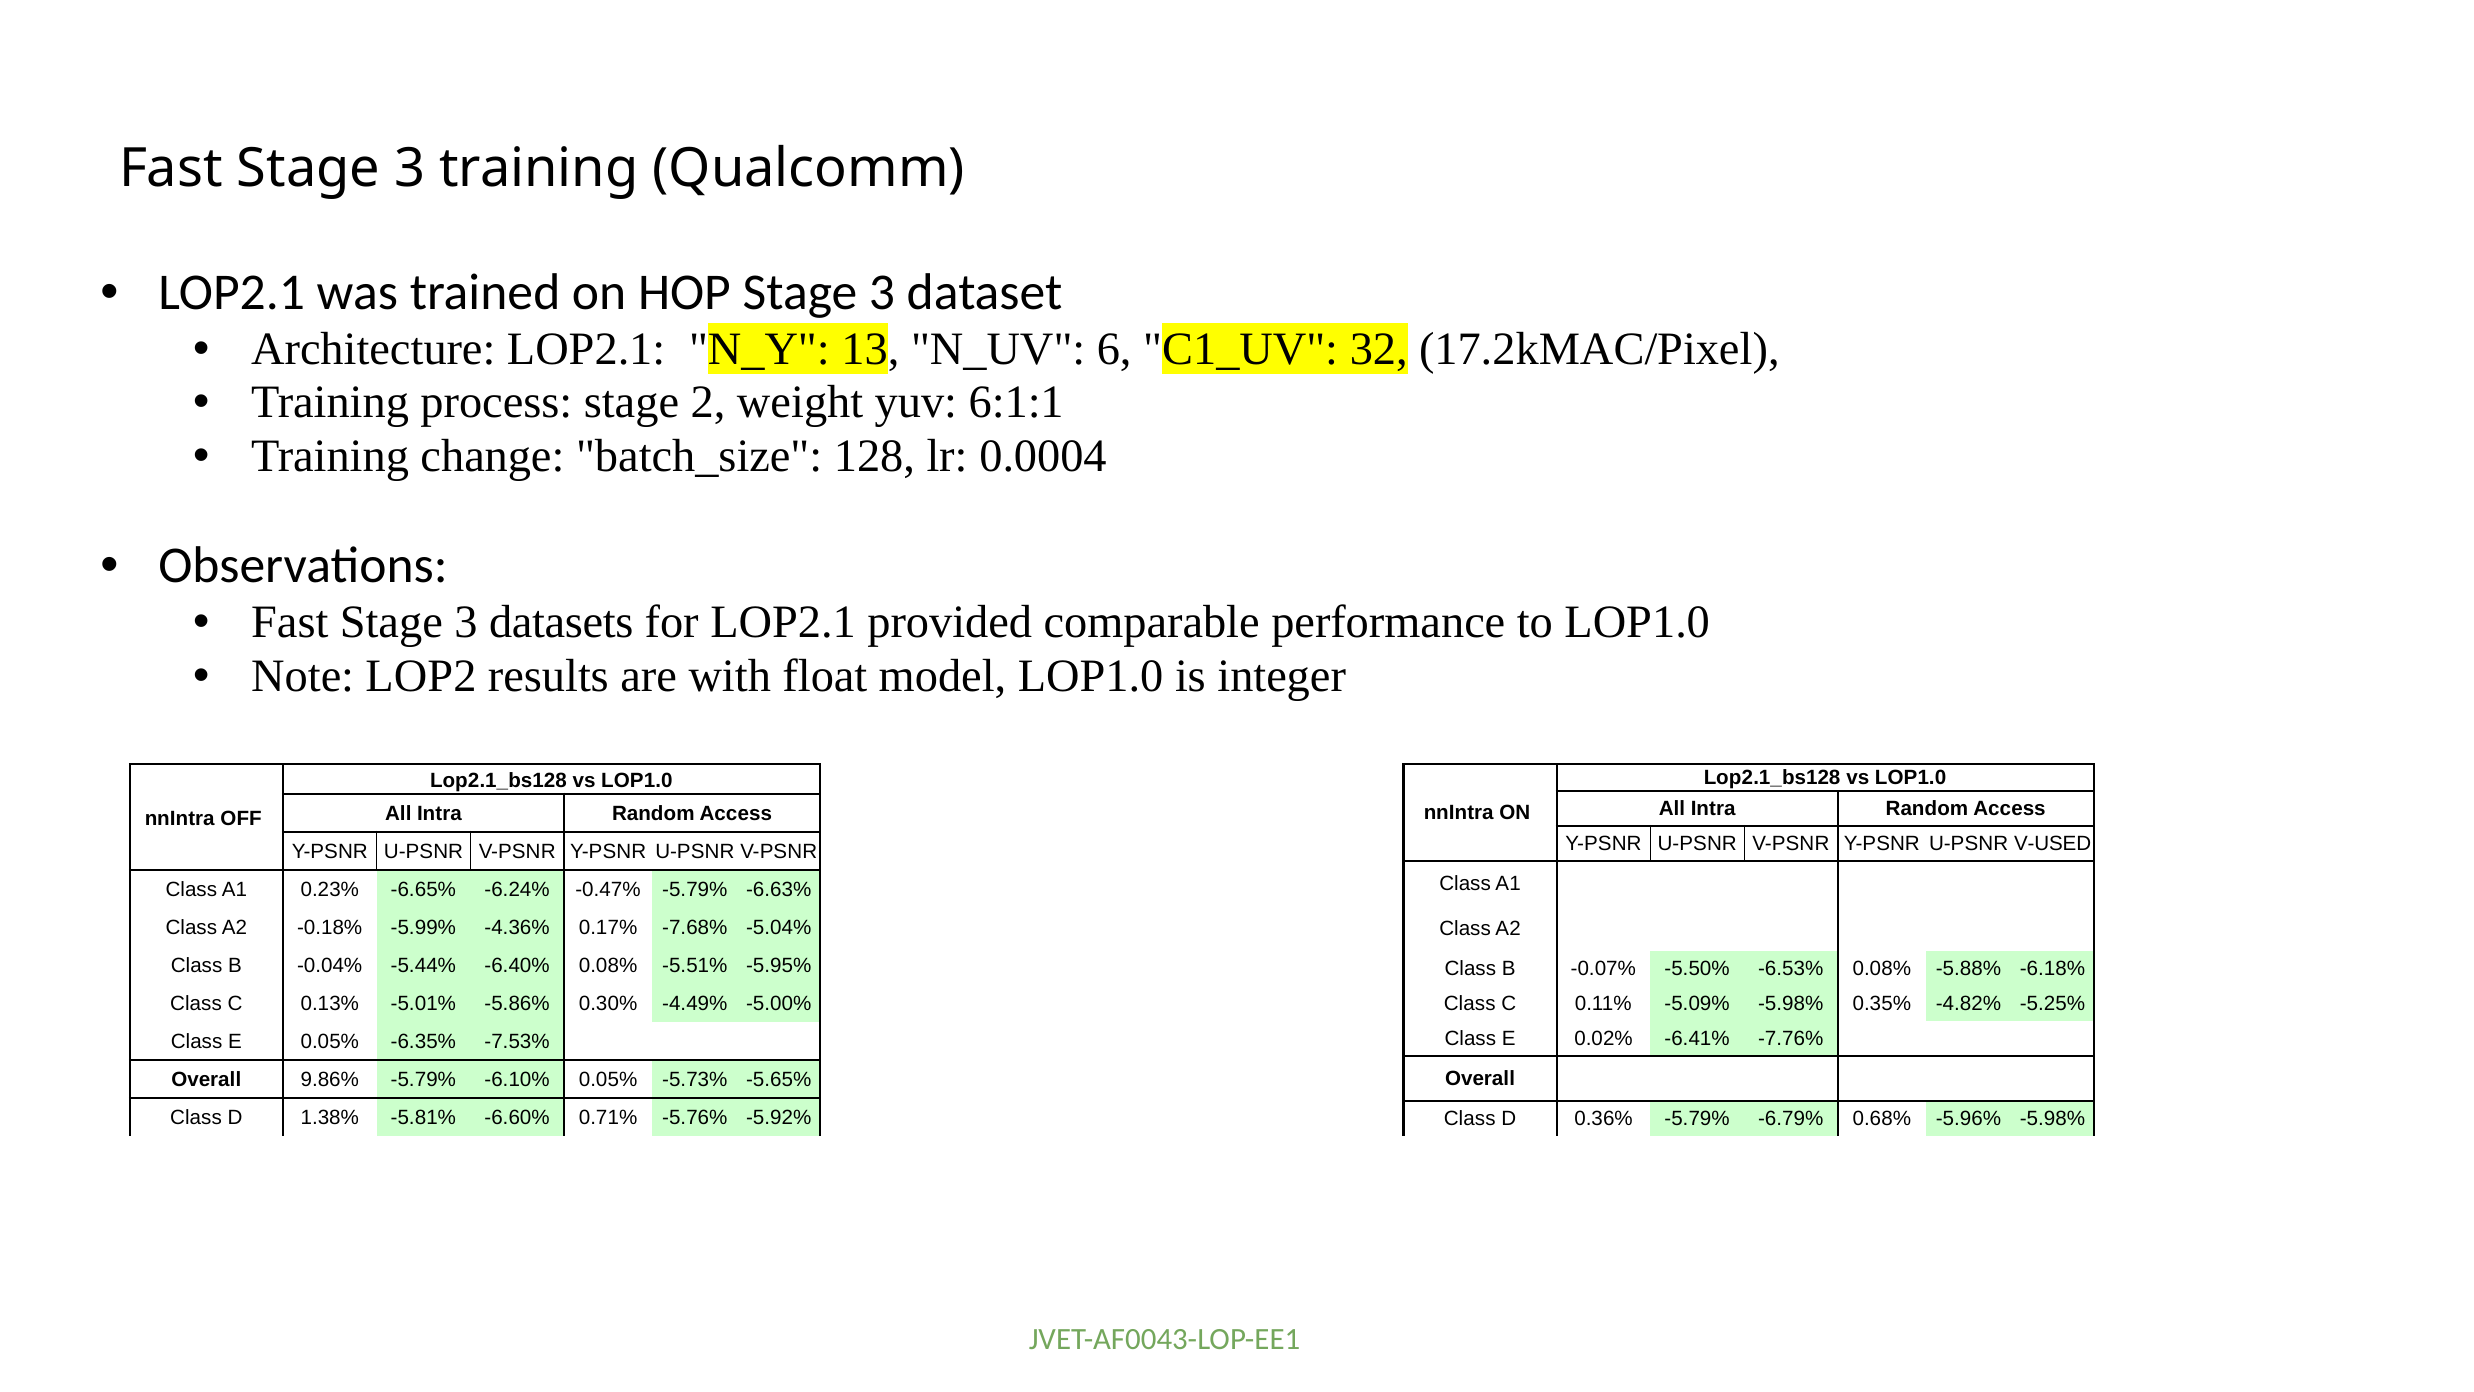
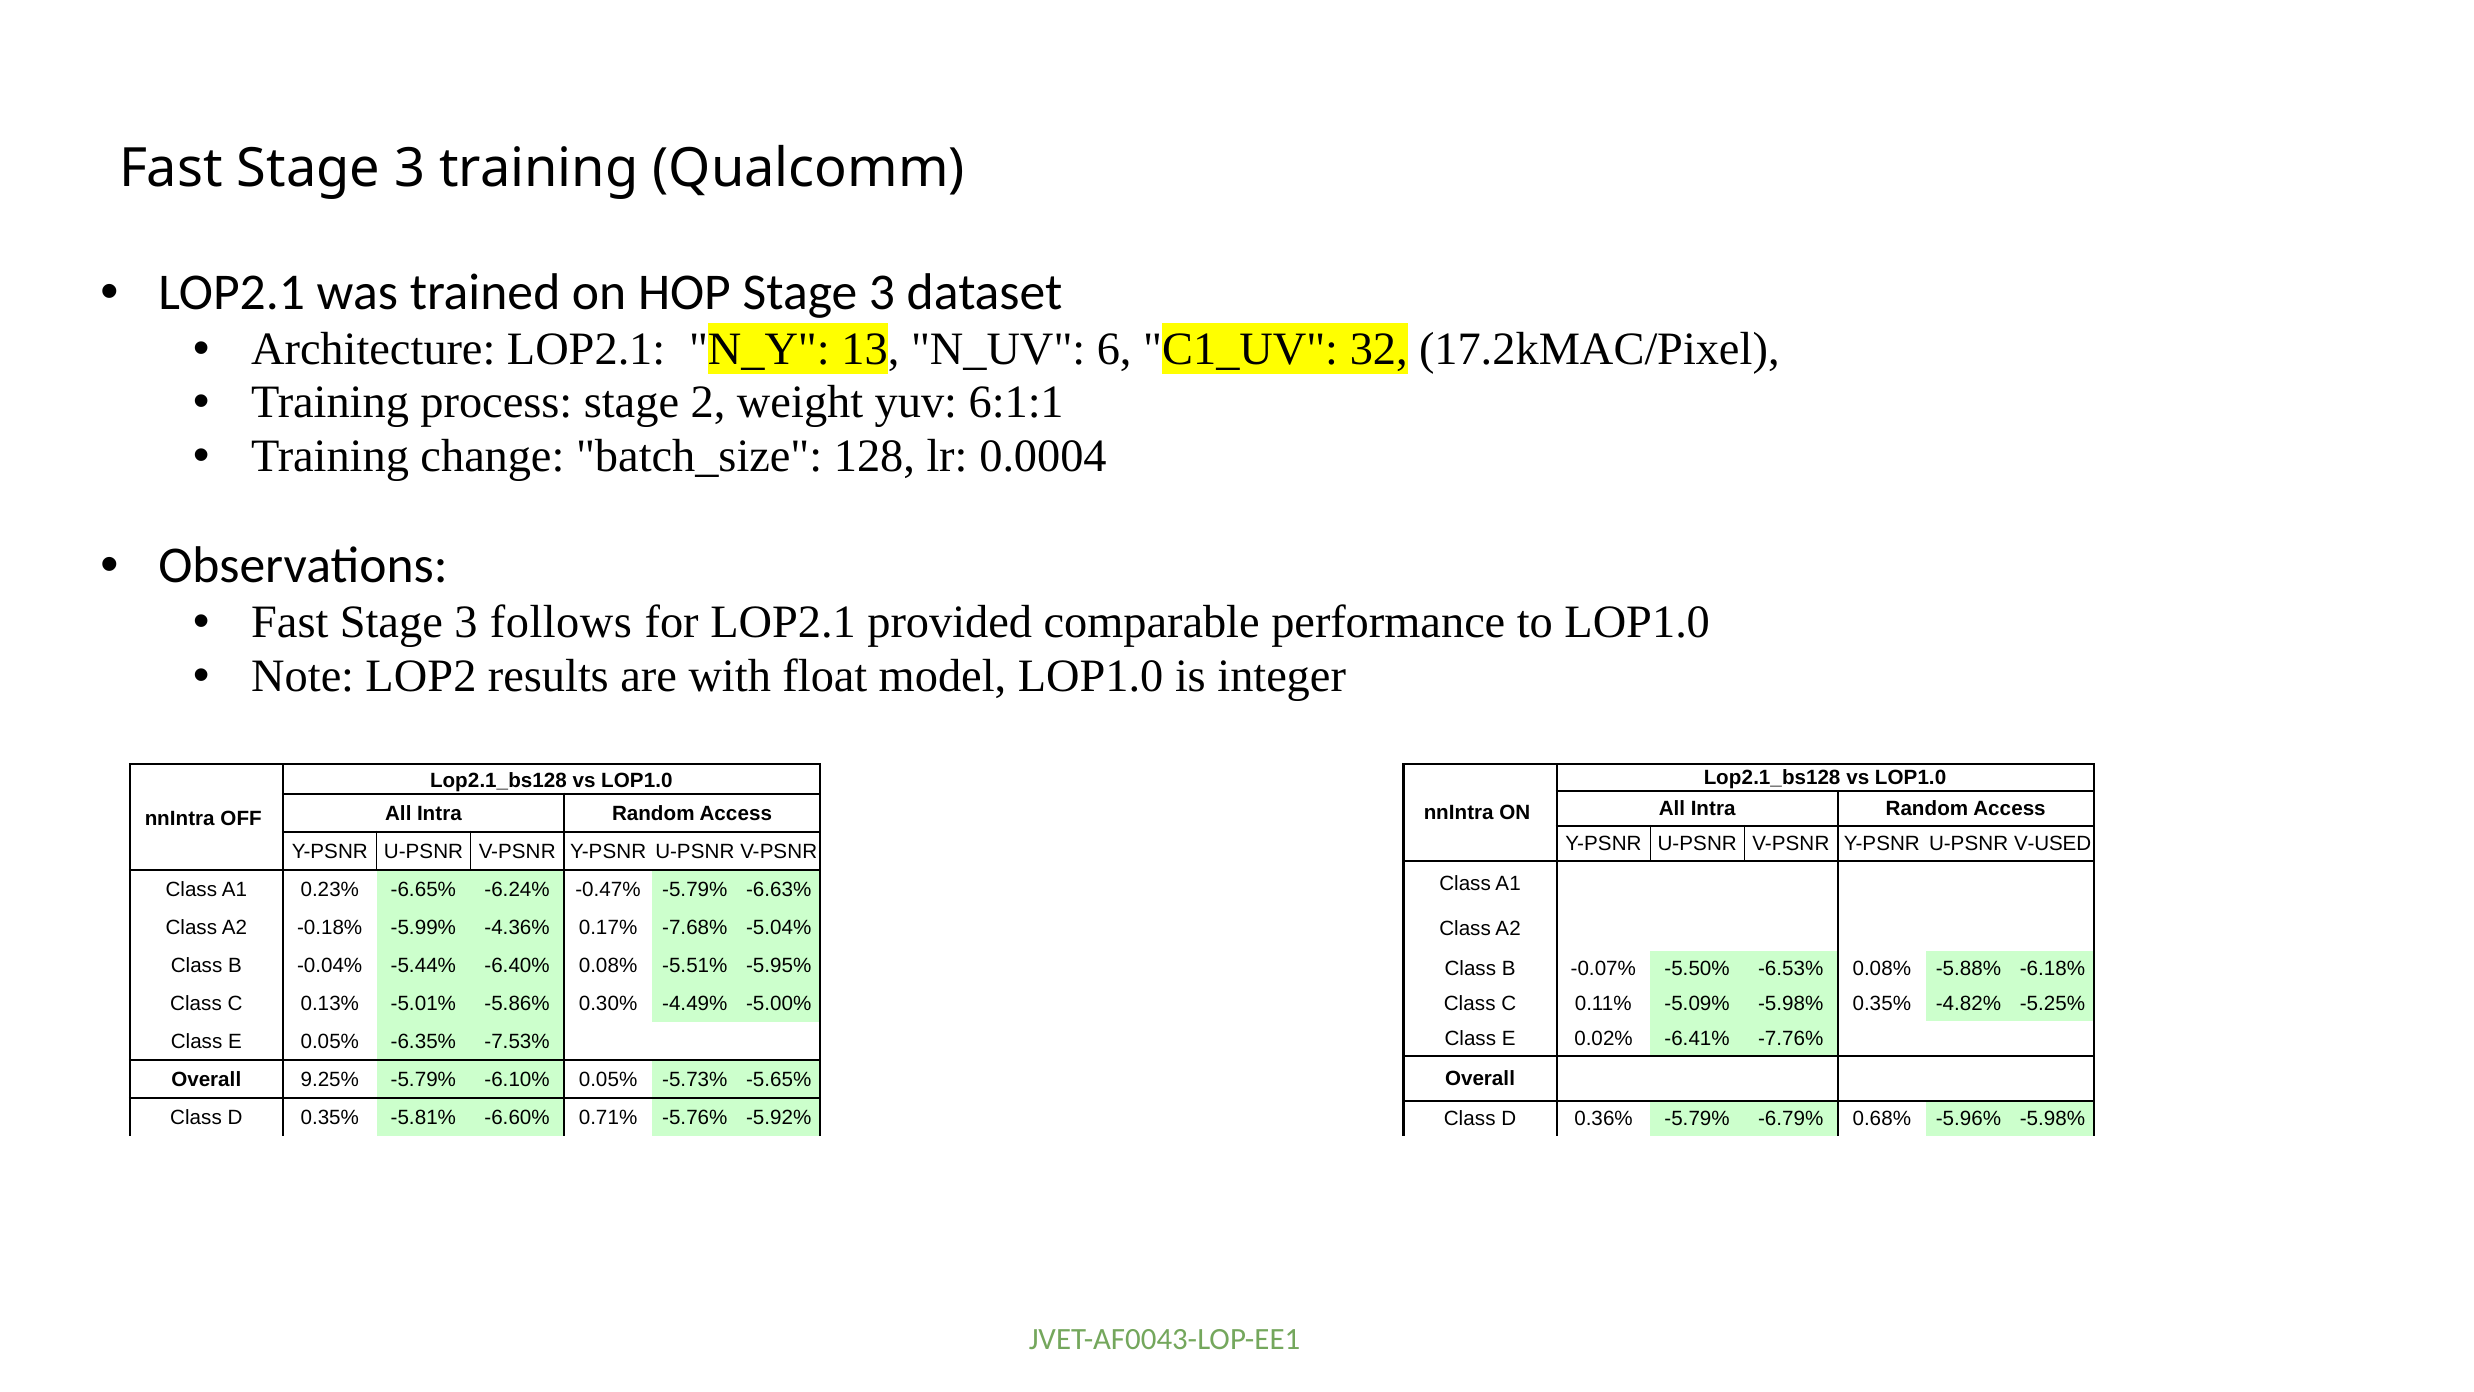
datasets: datasets -> follows (561, 622)
9.86%: 9.86% -> 9.25% (330, 1080)
D 1.38%: 1.38% -> 0.35% (330, 1118)
